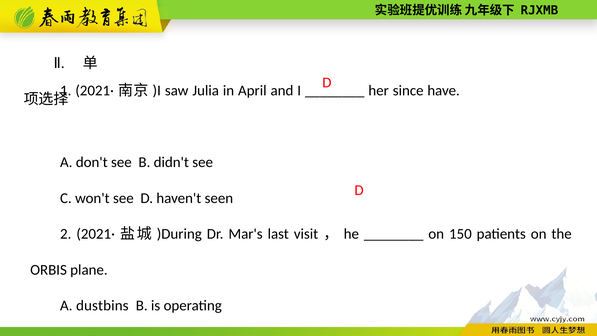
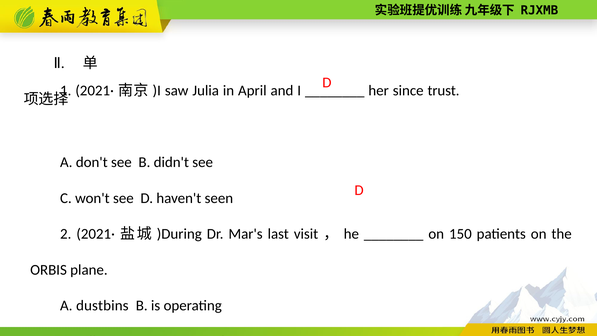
have: have -> trust (444, 91)
